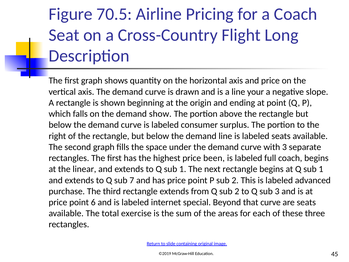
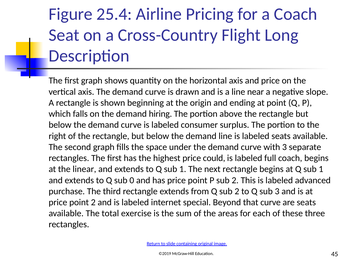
70.5: 70.5 -> 25.4 (114, 14)
your: your -> near (256, 92)
show: show -> hiring (160, 114)
been: been -> could (214, 158)
7: 7 -> 0 (132, 180)
point 6: 6 -> 2 (93, 202)
